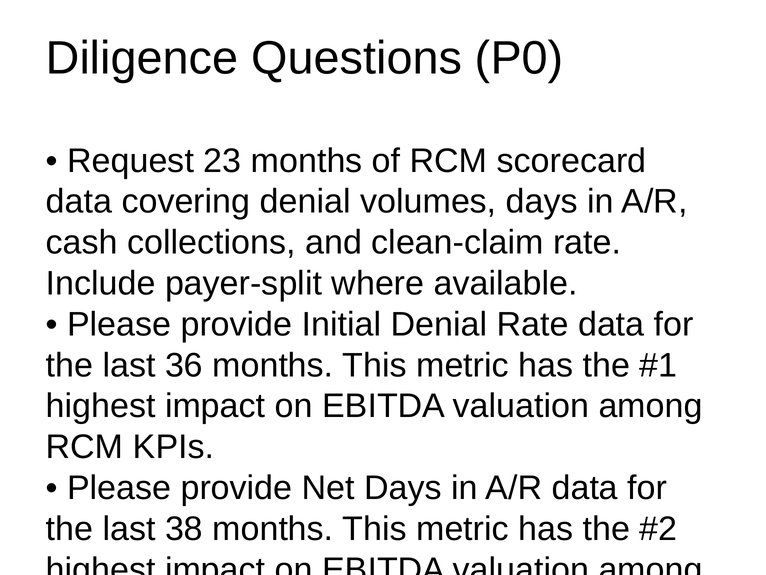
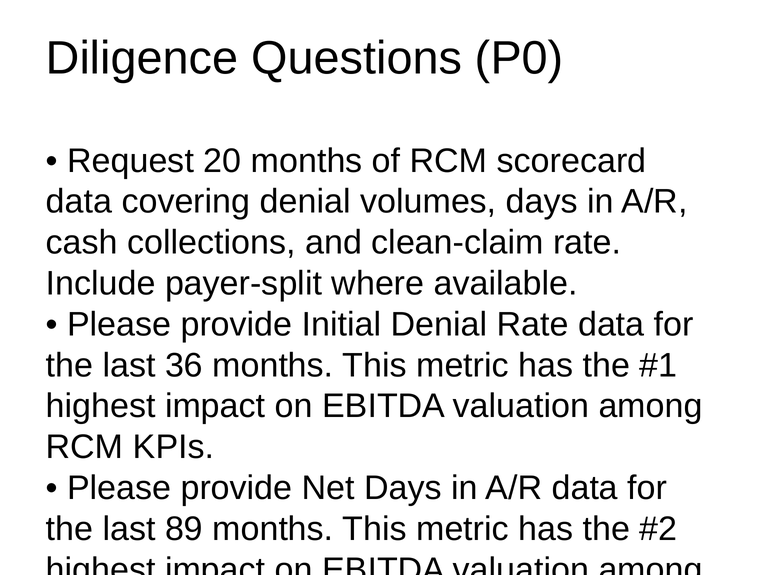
23: 23 -> 20 (222, 161)
38: 38 -> 89 (184, 528)
